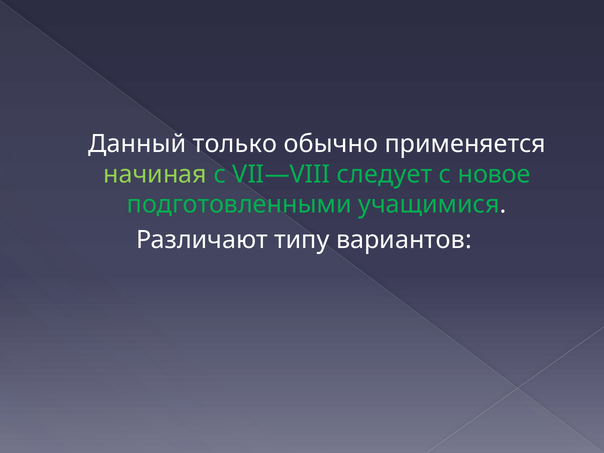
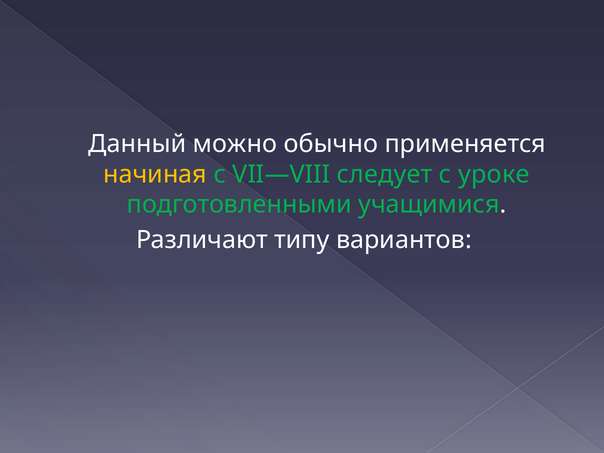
только: только -> можно (235, 144)
начиная colour: light green -> yellow (155, 174)
новое: новое -> уроке (494, 174)
